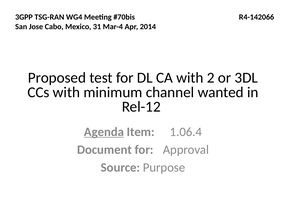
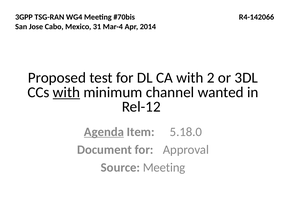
with underline: none -> present (66, 92)
1.06.4: 1.06.4 -> 5.18.0 (186, 132)
Source Purpose: Purpose -> Meeting (164, 167)
